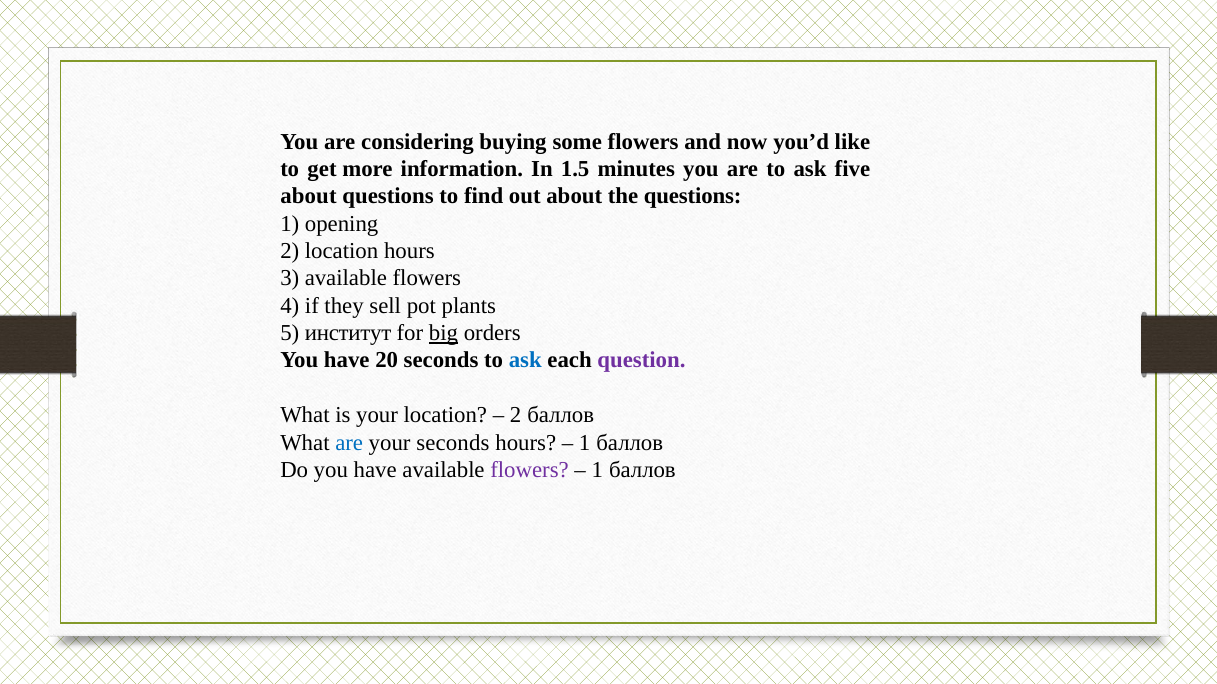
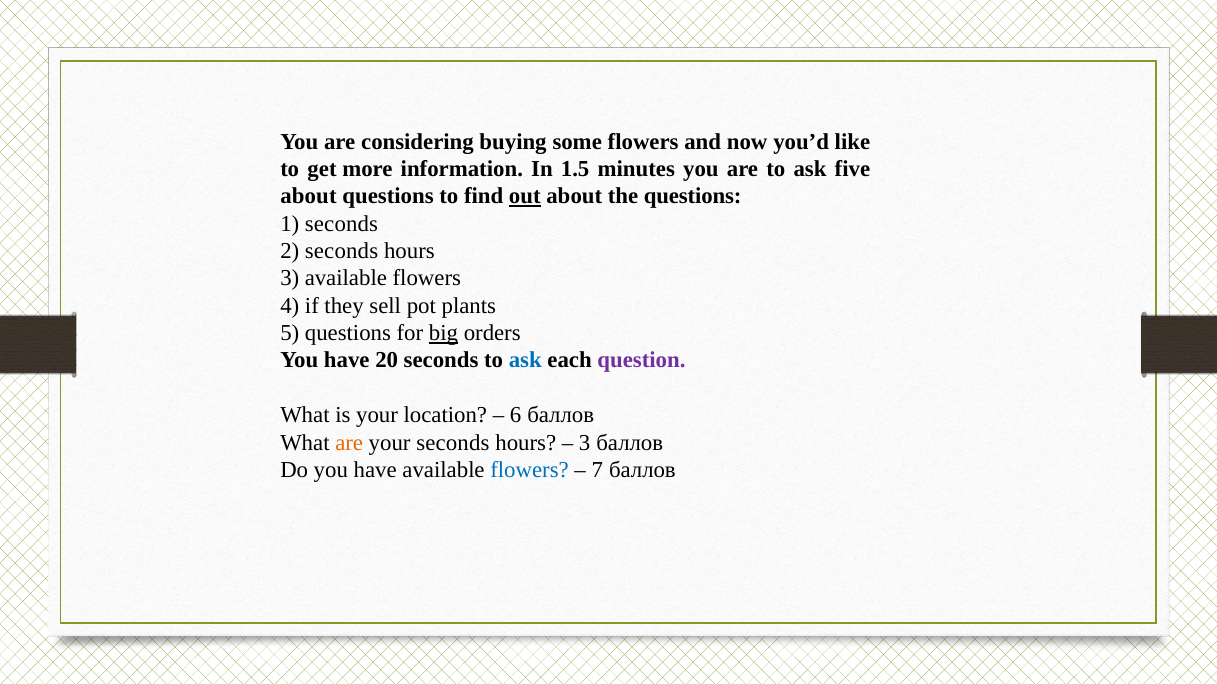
out underline: none -> present (525, 196)
1 opening: opening -> seconds (342, 224)
2 location: location -> seconds (342, 251)
5 институт: институт -> questions (348, 333)
2: 2 -> 6 (516, 416)
are colour: blue -> orange (349, 443)
1: 1 -> 3 (585, 443)
flowers colour: purple -> blue (530, 470)
1: 1 -> 7 (597, 470)
